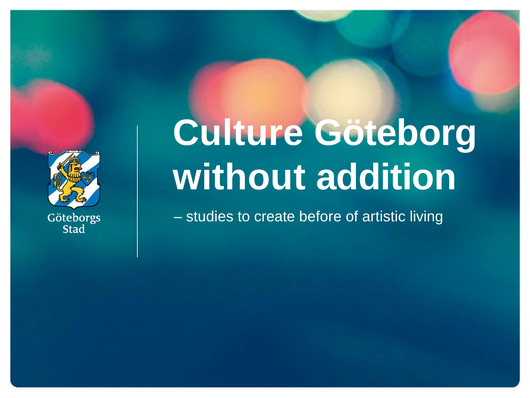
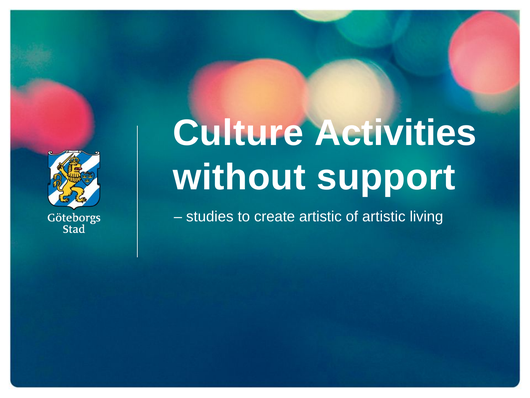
Göteborg: Göteborg -> Activities (396, 133)
addition: addition -> support (386, 177)
create before: before -> artistic (320, 216)
